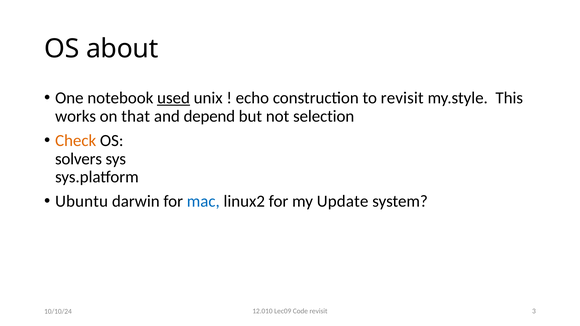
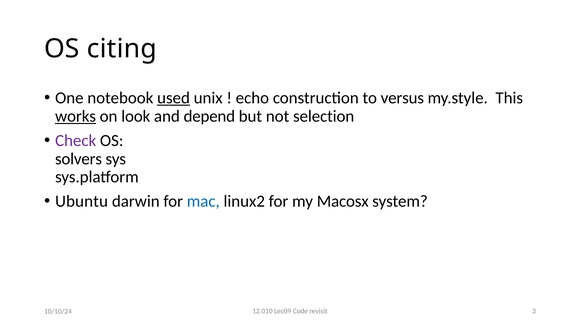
about: about -> citing (122, 49)
to revisit: revisit -> versus (402, 98)
works underline: none -> present (76, 116)
that: that -> look (136, 116)
Check colour: orange -> purple (76, 141)
Update: Update -> Macosx (343, 202)
